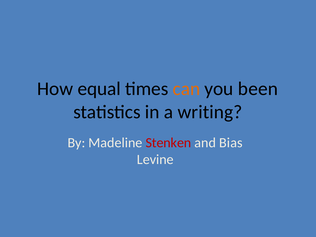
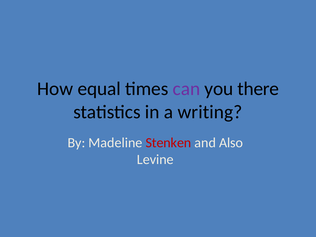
can colour: orange -> purple (186, 89)
been: been -> there (258, 89)
Bias: Bias -> Also (231, 143)
